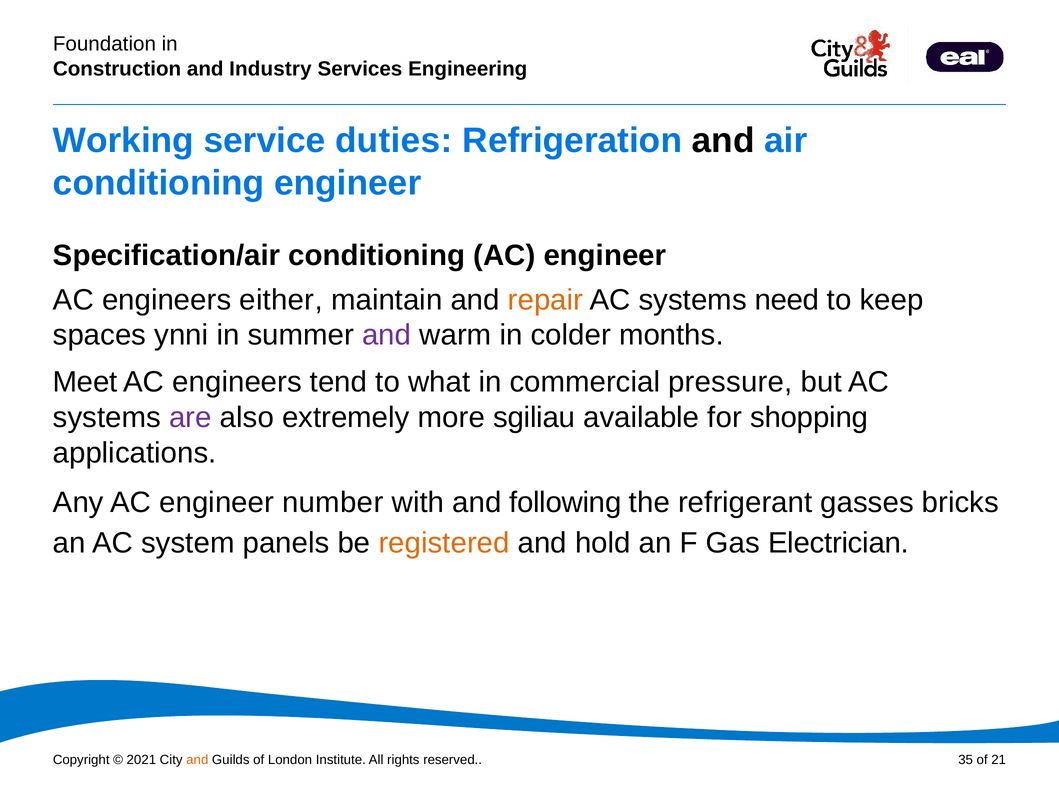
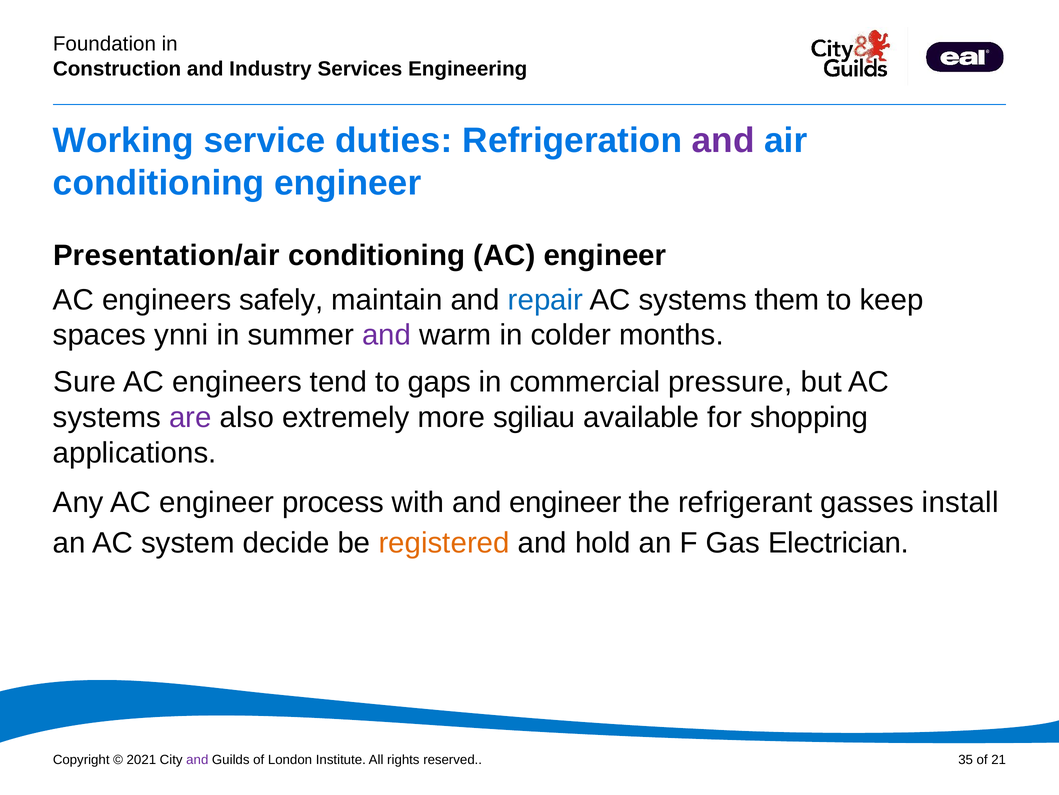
and colour: black -> purple (723, 140)
Specification/air: Specification/air -> Presentation/air (166, 255)
either: either -> safely (281, 300)
repair colour: orange -> blue (545, 300)
need: need -> them (787, 300)
Meet: Meet -> Sure (85, 382)
what: what -> gaps (439, 382)
number: number -> process (333, 502)
and following: following -> engineer (565, 502)
bricks: bricks -> install (960, 502)
panels: panels -> decide (286, 543)
and colour: orange -> purple (197, 759)
